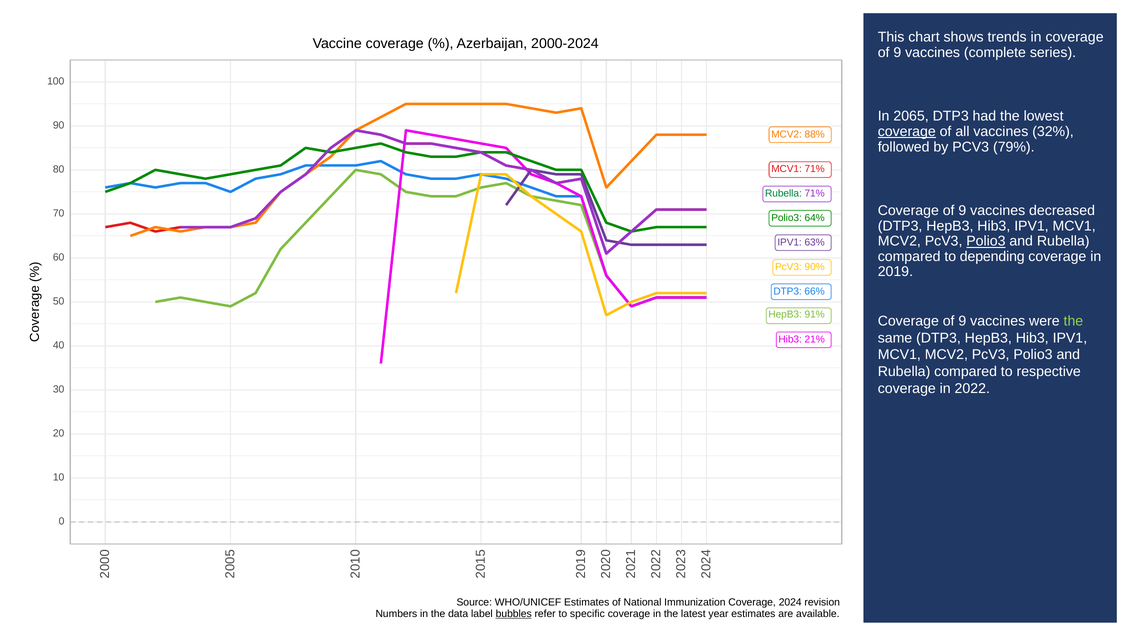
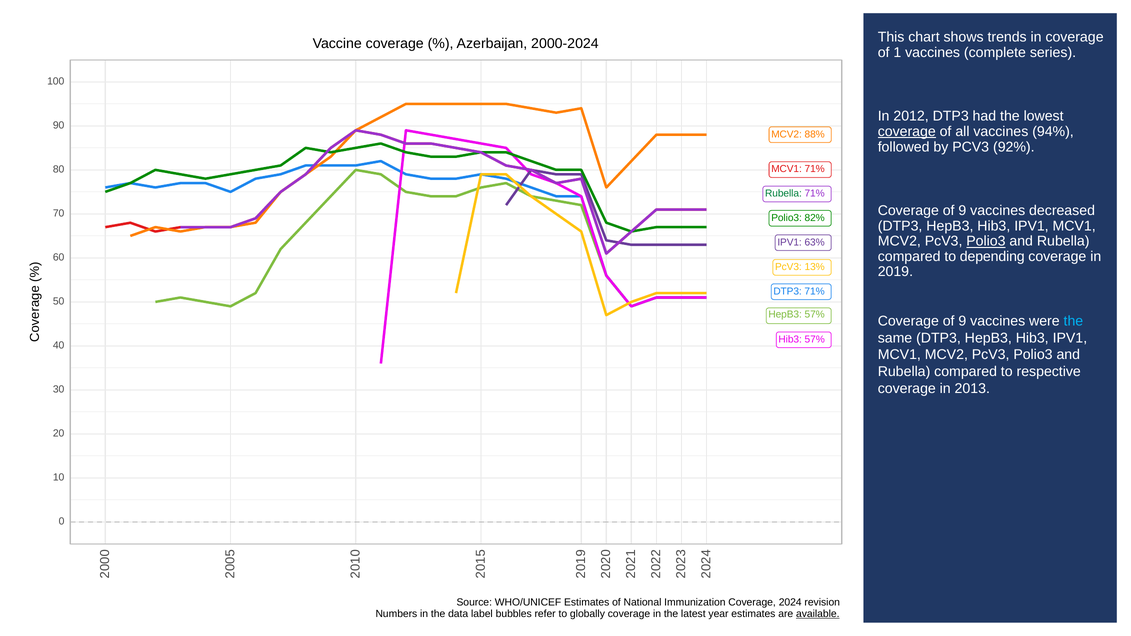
9: 9 -> 1 (897, 52)
2065: 2065 -> 2012 (911, 116)
32%: 32% -> 94% (1053, 132)
79%: 79% -> 92% (1014, 147)
64%: 64% -> 82% (815, 218)
90%: 90% -> 13% (815, 267)
DTP3 66%: 66% -> 71% (815, 291)
HepB3 91%: 91% -> 57% (815, 315)
the colour: light green -> light blue (1073, 321)
Hib3 21%: 21% -> 57% (815, 339)
2022: 2022 -> 2013 (972, 389)
bubbles underline: present -> none (514, 614)
specific: specific -> globally (587, 614)
available underline: none -> present (818, 614)
